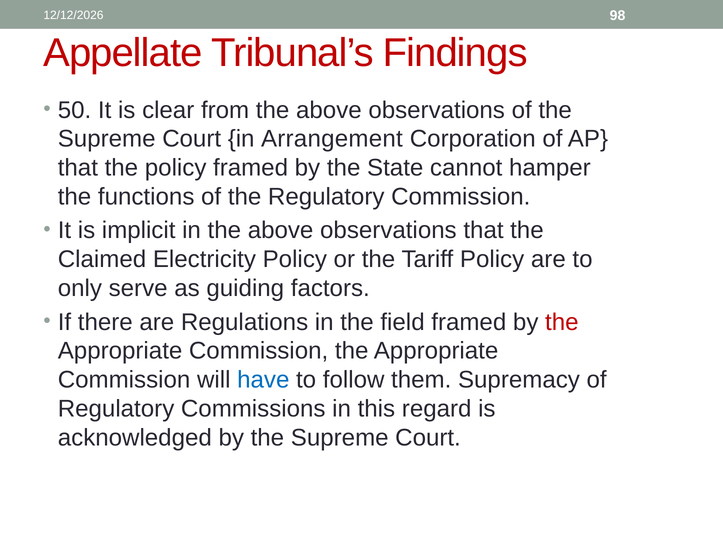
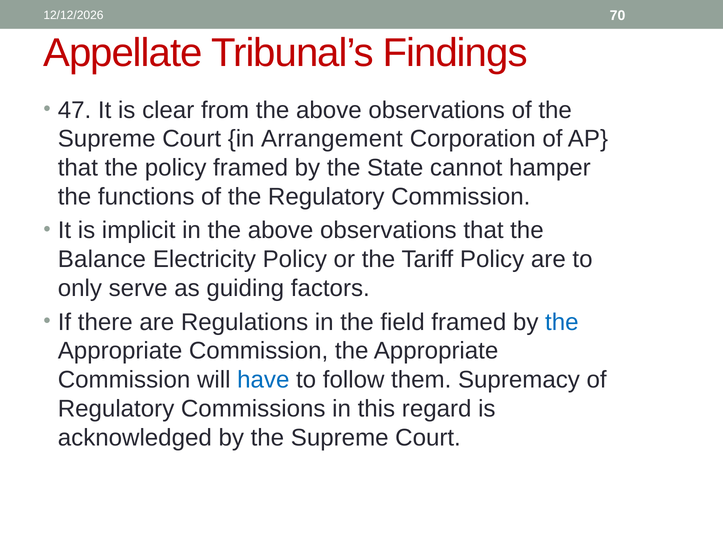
98: 98 -> 70 (618, 15)
50: 50 -> 47 (75, 110)
Claimed: Claimed -> Balance (102, 260)
the colour: red -> blue (562, 322)
